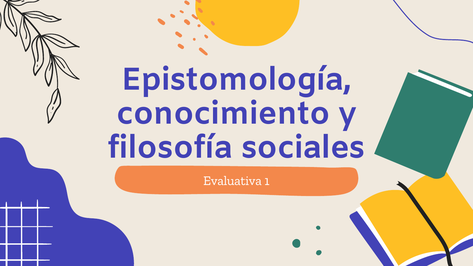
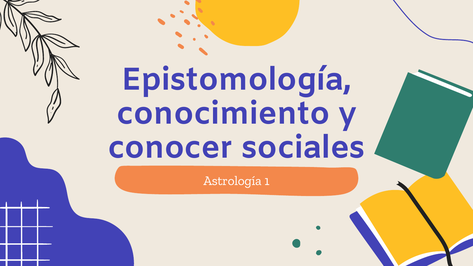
filosofía: filosofía -> conocer (170, 148)
Evaluativa: Evaluativa -> Astrología (232, 181)
